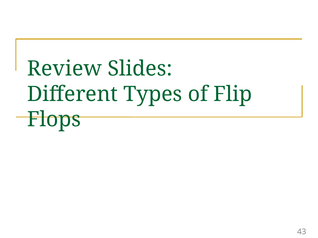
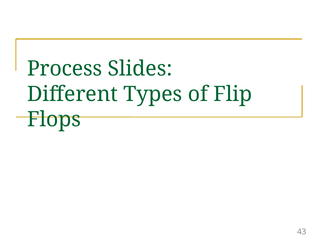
Review: Review -> Process (65, 69)
